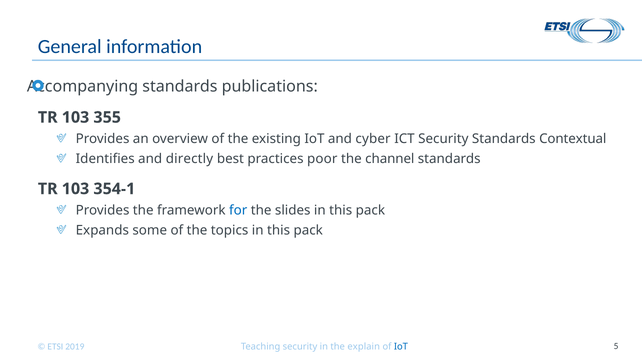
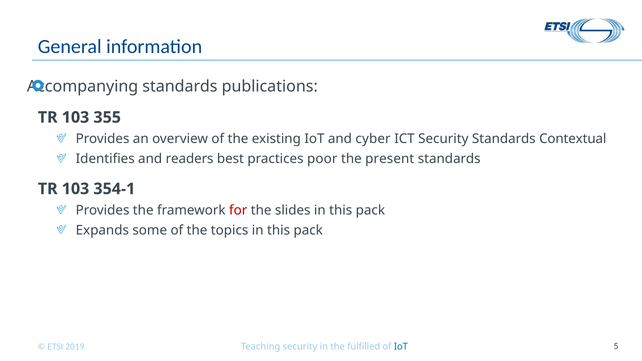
directly: directly -> readers (190, 159)
channel: channel -> present (390, 159)
for colour: blue -> red (238, 210)
explain: explain -> fulfilled (364, 347)
